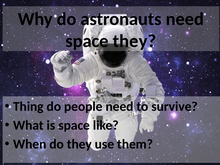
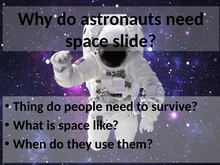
space they: they -> slide (134, 41)
